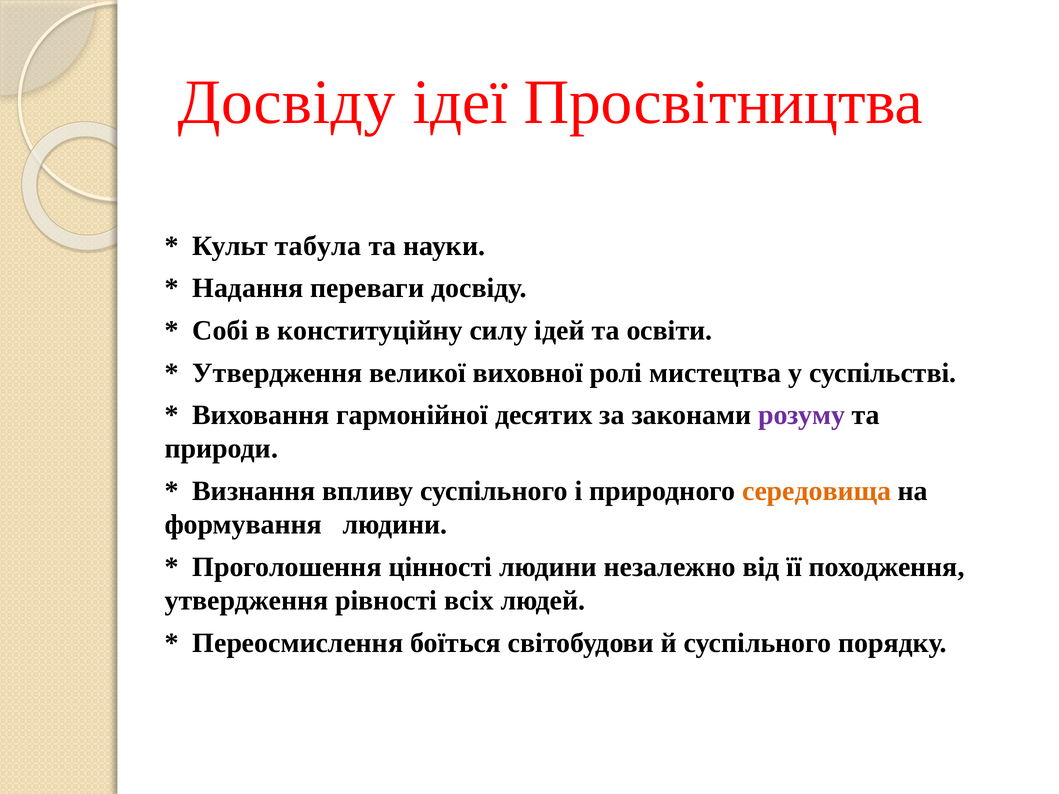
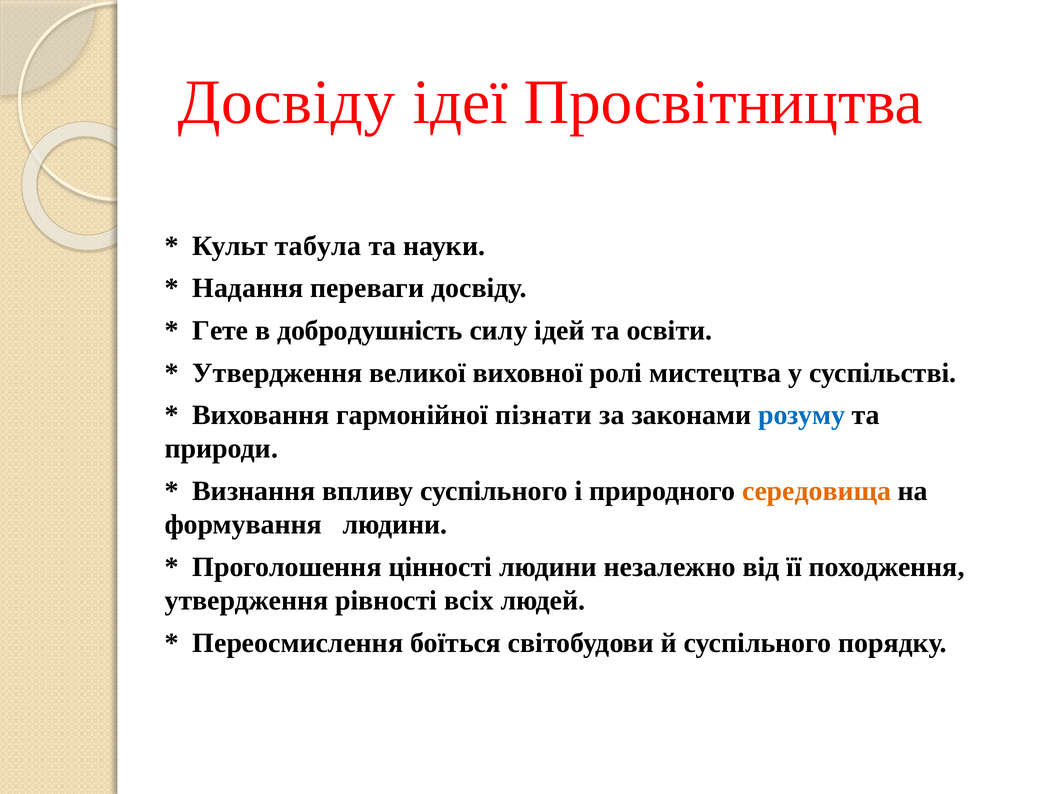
Собі: Собі -> Гете (220, 331)
конституційну: конституційну -> добродушність (370, 331)
десятих: десятих -> пізнати (544, 415)
розуму colour: purple -> blue (802, 415)
